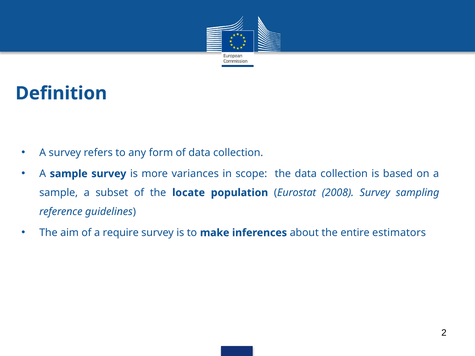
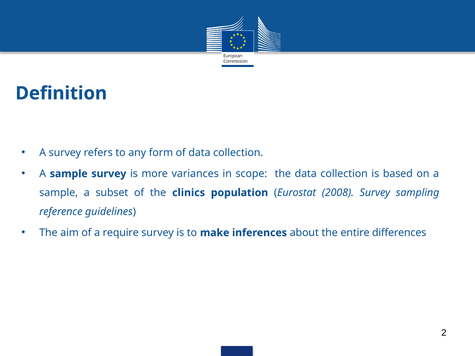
locate: locate -> clinics (189, 193)
estimators: estimators -> differences (399, 233)
